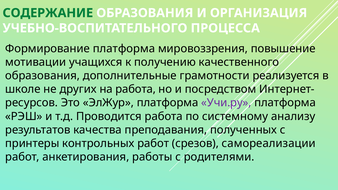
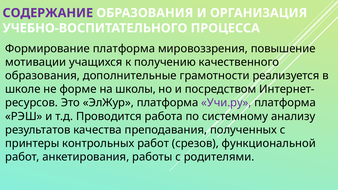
СОДЕРЖАНИЕ colour: green -> purple (48, 13)
других: других -> форме (78, 89)
на работа: работа -> школы (136, 89)
самореализации: самореализации -> функциональной (269, 143)
